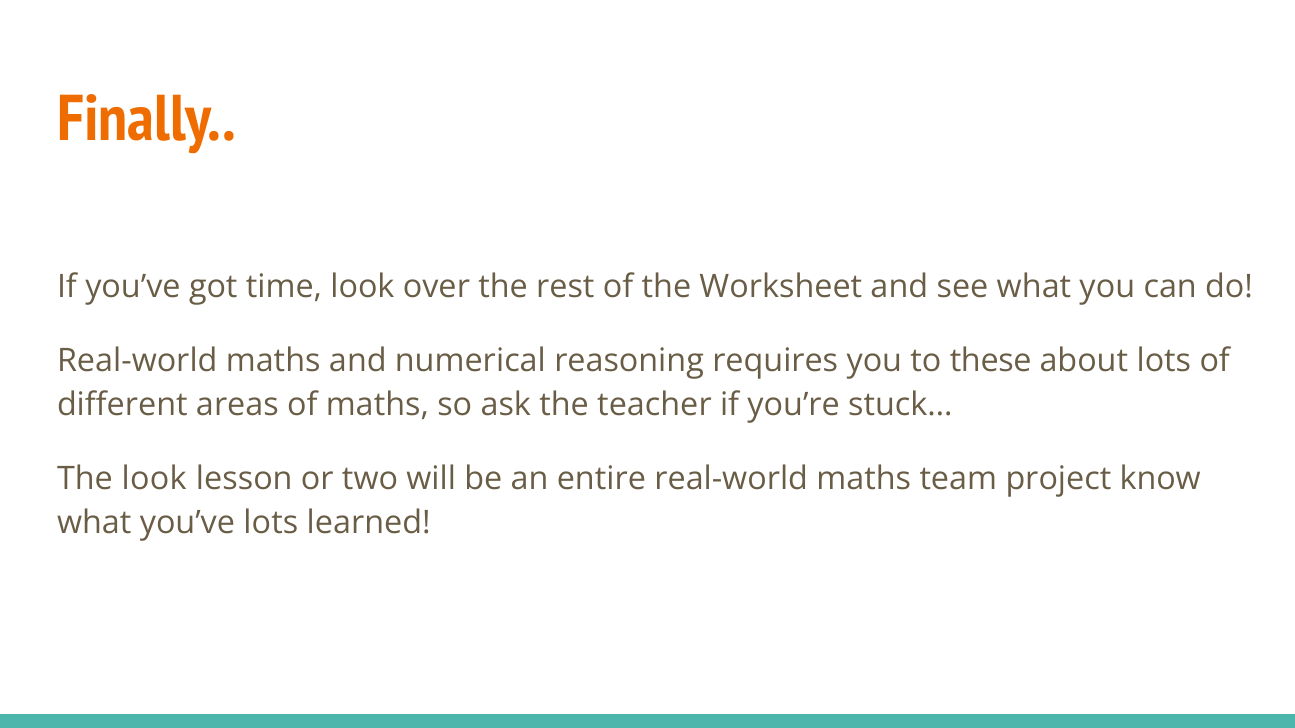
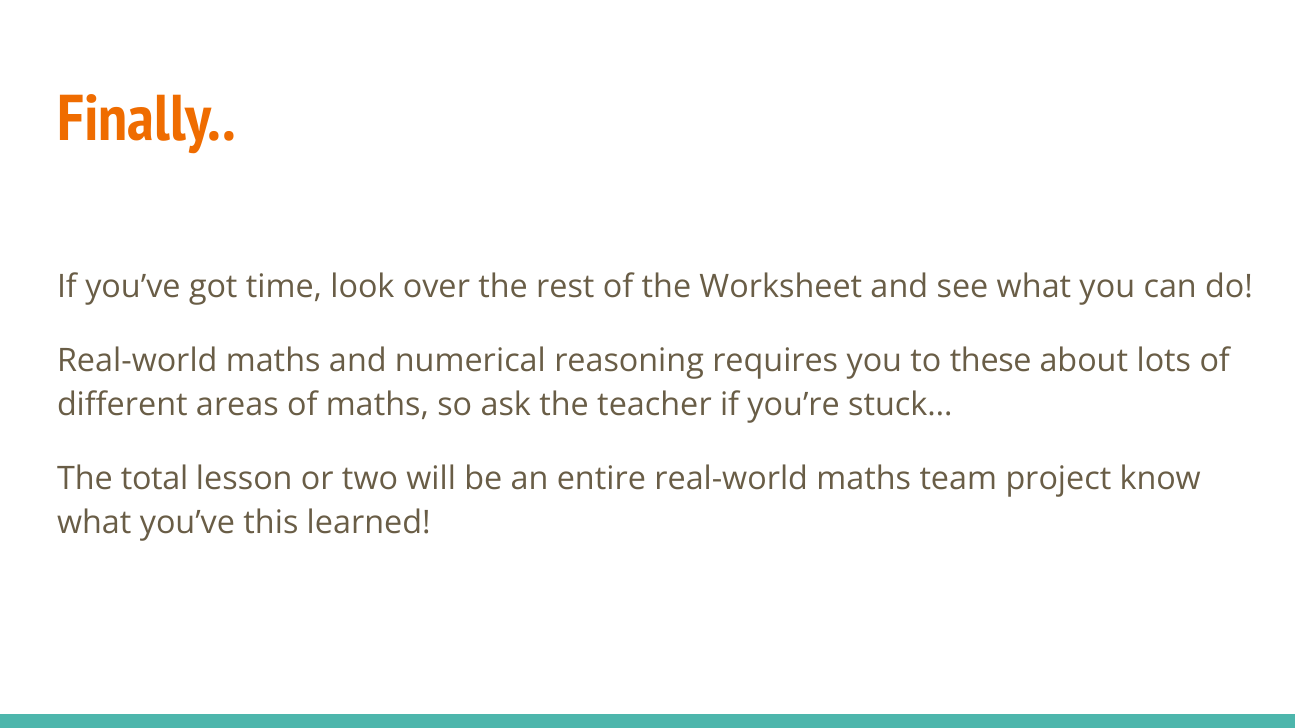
The look: look -> total (155, 479)
you’ve lots: lots -> this (271, 524)
